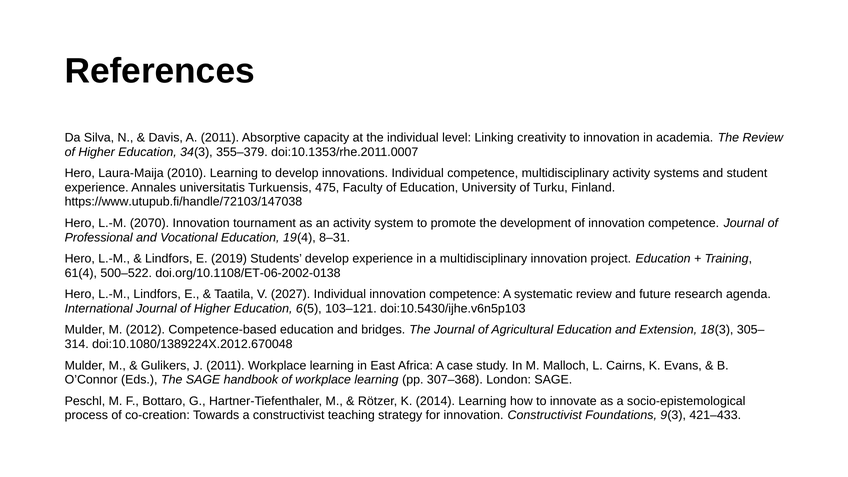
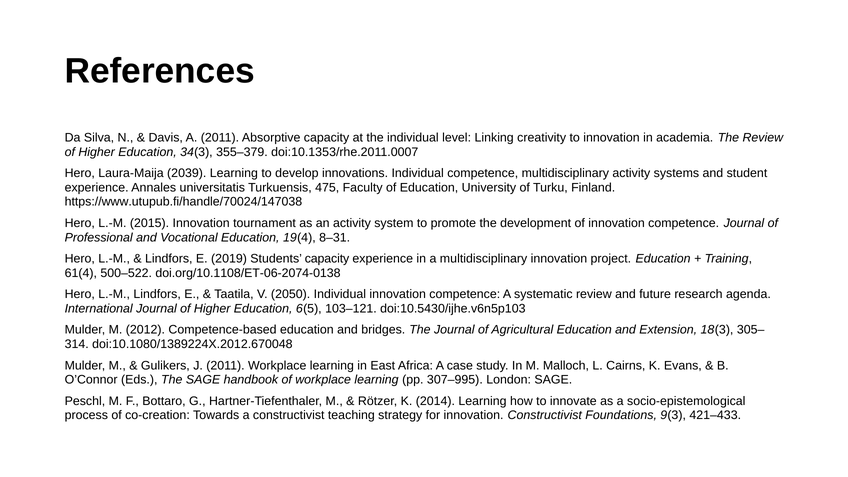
2010: 2010 -> 2039 (187, 173)
https://www.utupub.fi/handle/72103/147038: https://www.utupub.fi/handle/72103/147038 -> https://www.utupub.fi/handle/70024/147038 (183, 202)
2070: 2070 -> 2015 (150, 223)
Students develop: develop -> capacity (327, 259)
doi.org/10.1108/ET-06-2002-0138: doi.org/10.1108/ET-06-2002-0138 -> doi.org/10.1108/ET-06-2074-0138 (248, 273)
2027: 2027 -> 2050 (291, 294)
307–368: 307–368 -> 307–995 (455, 380)
